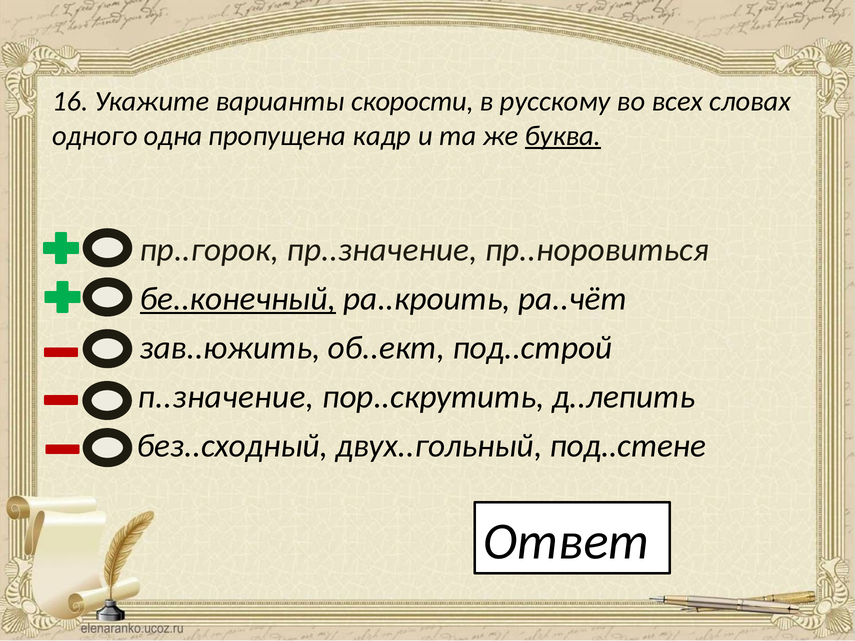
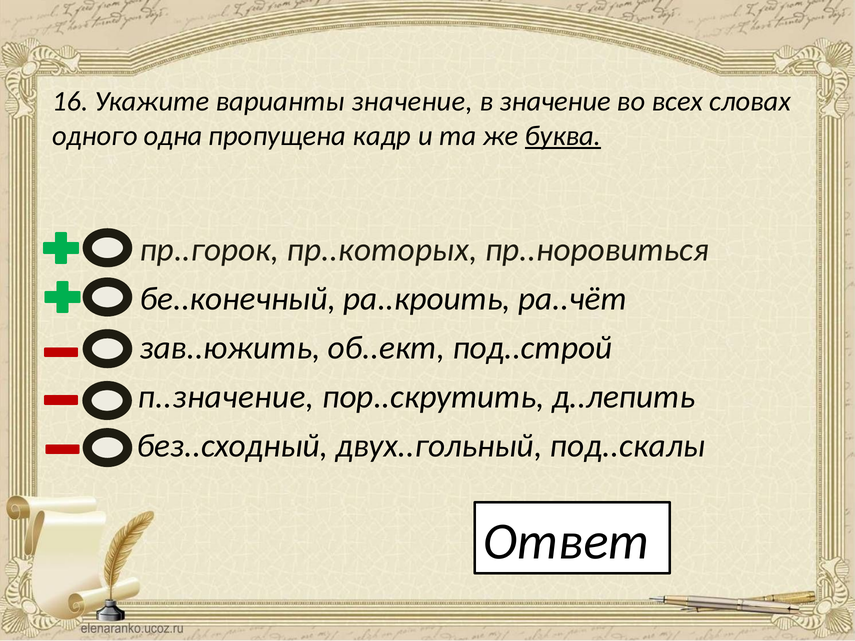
варианты скорости: скорости -> значение (412, 102)
в русскому: русскому -> значение (555, 102)
пр..значение: пр..значение -> пр..которых (382, 250)
бе..конечный underline: present -> none (238, 299)
под..стене: под..стене -> под..скалы (628, 446)
